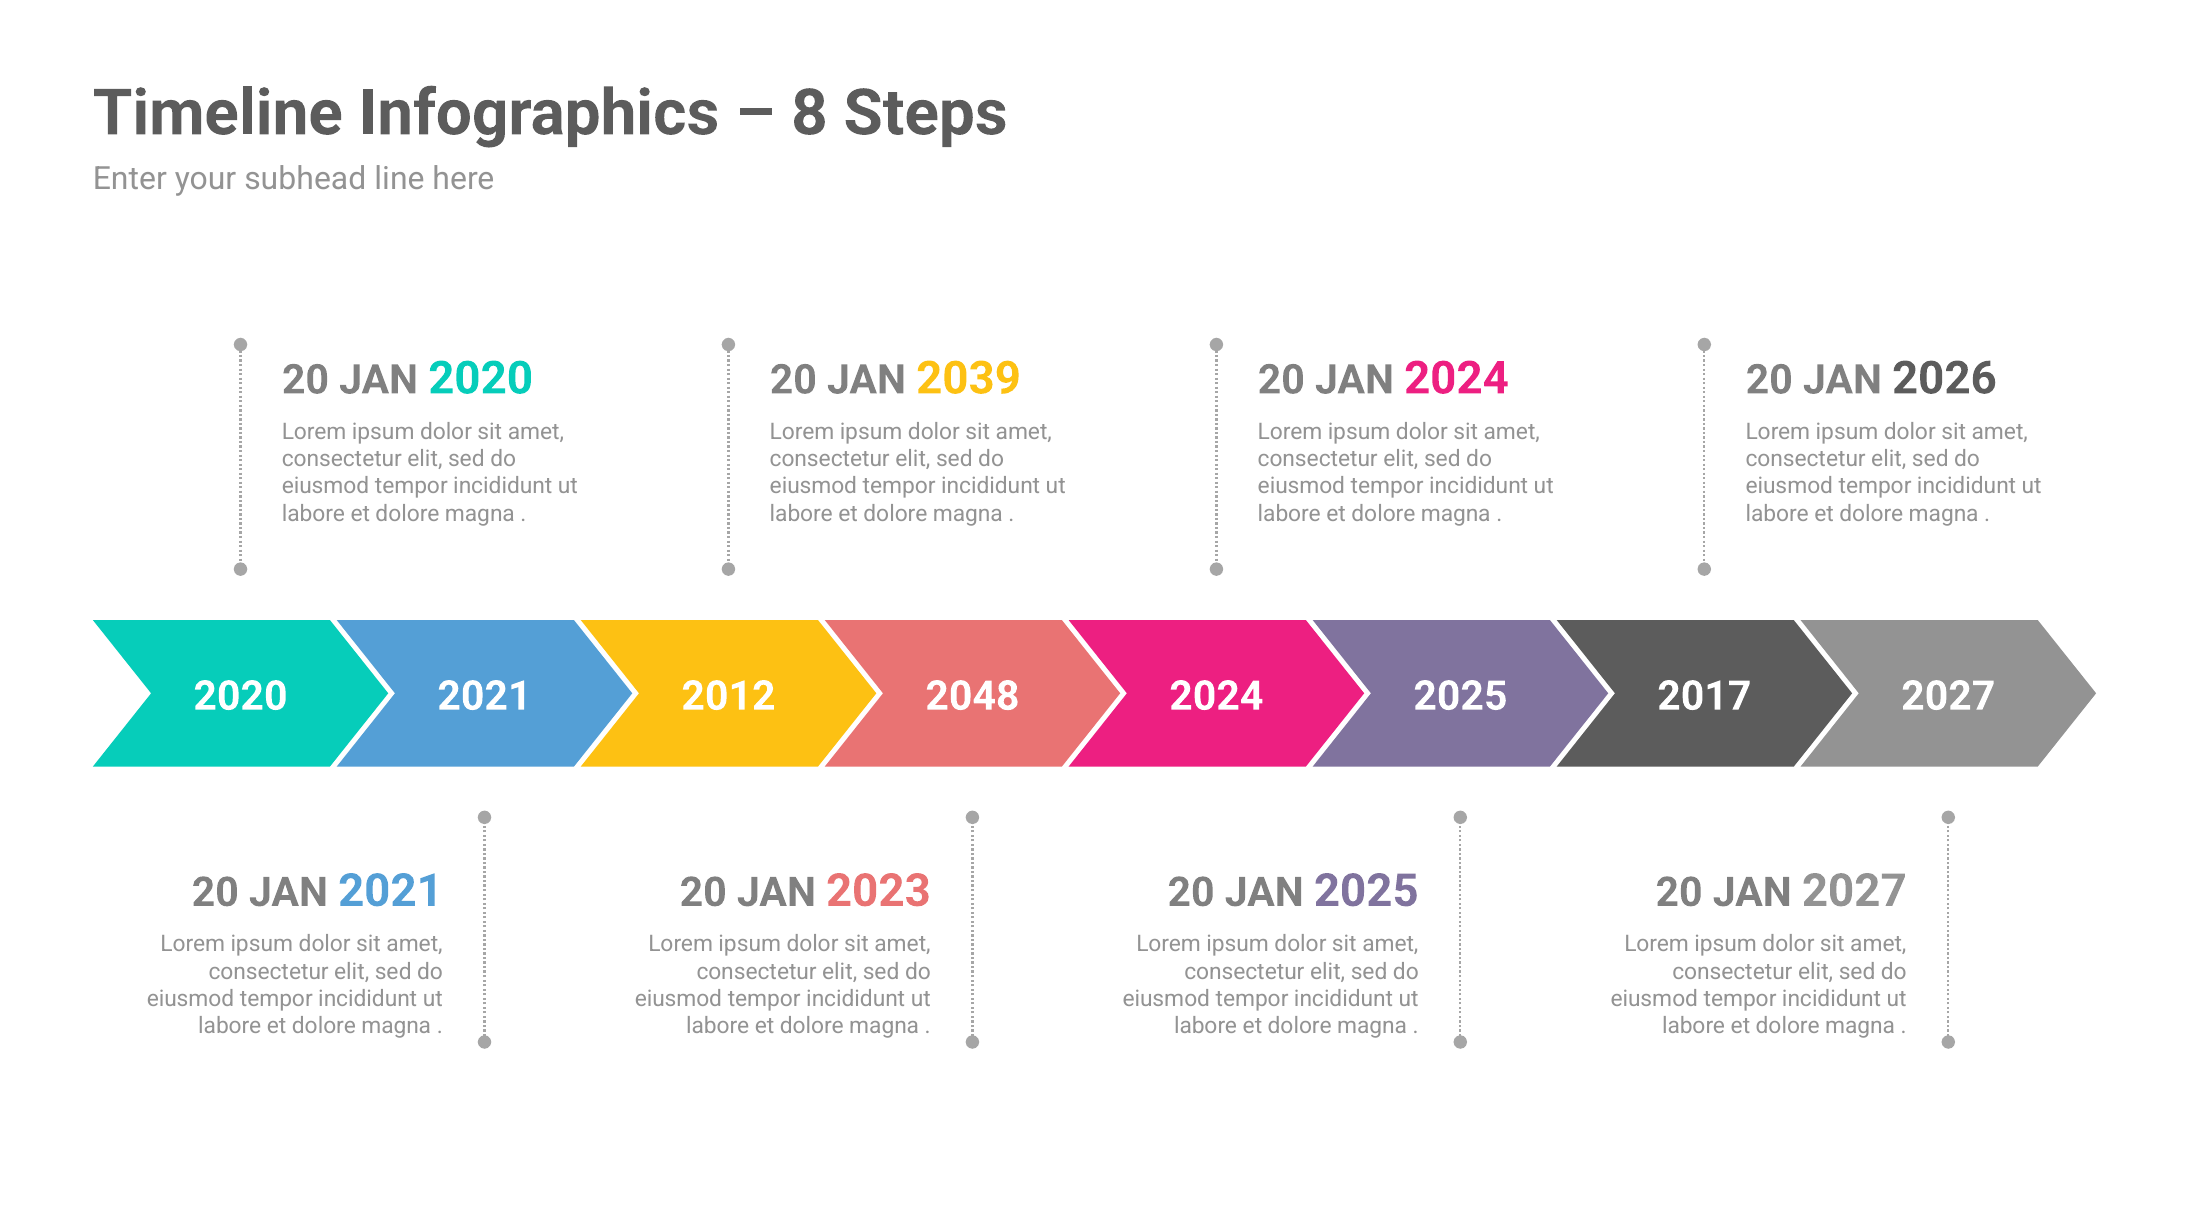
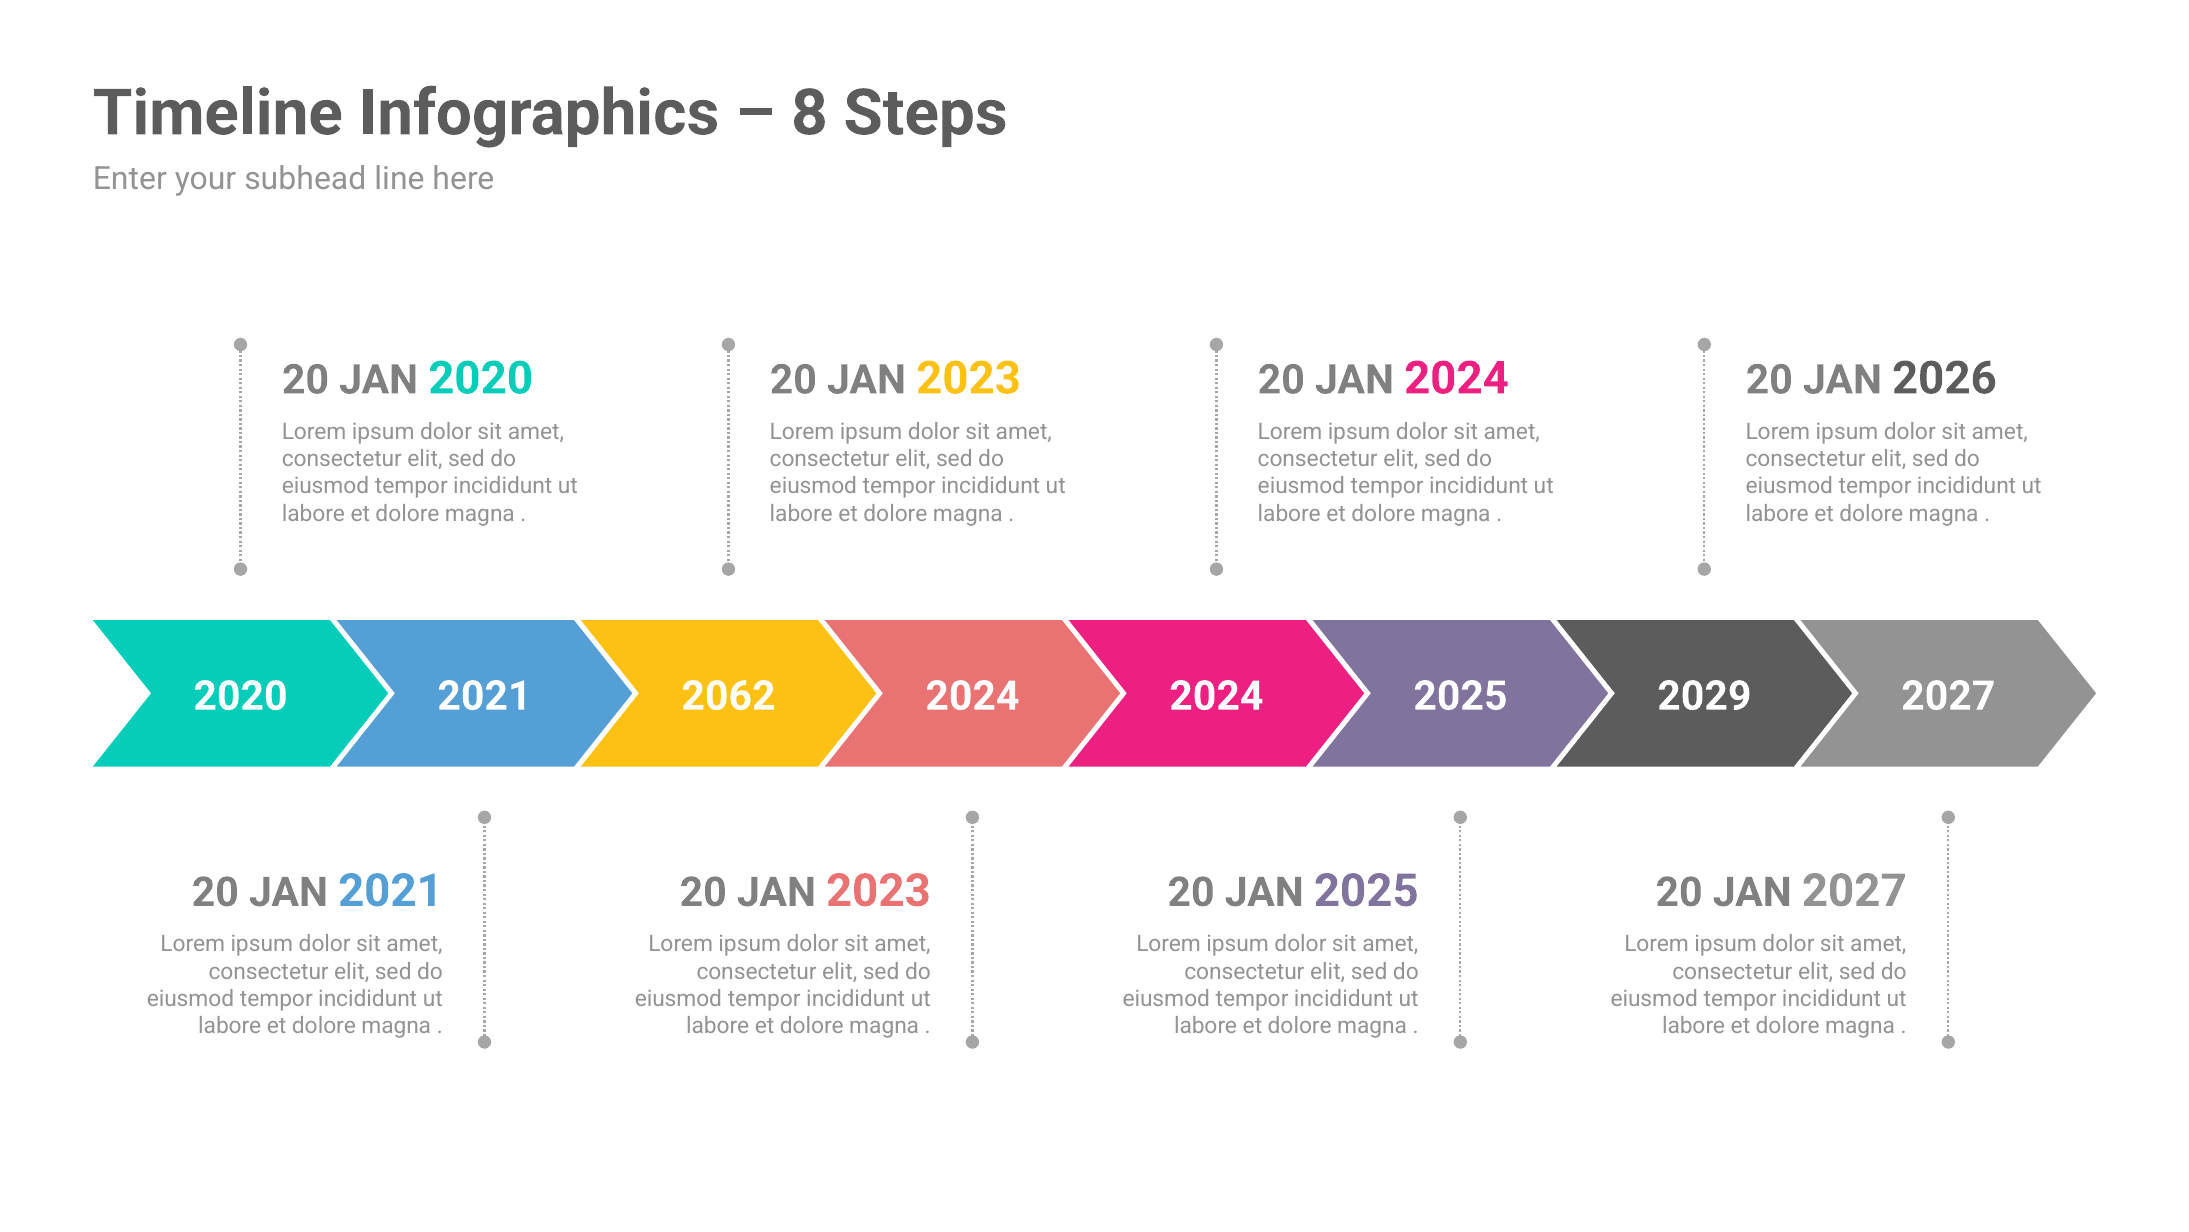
2039: 2039 -> 2023 (969, 378)
2012: 2012 -> 2062 (728, 696)
2048: 2048 -> 2024 (972, 696)
2017: 2017 -> 2029 (1704, 696)
